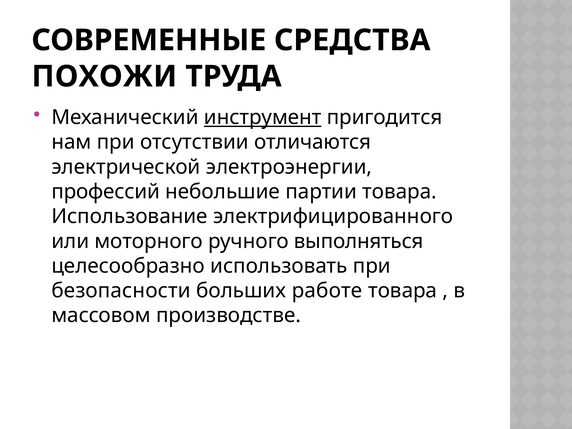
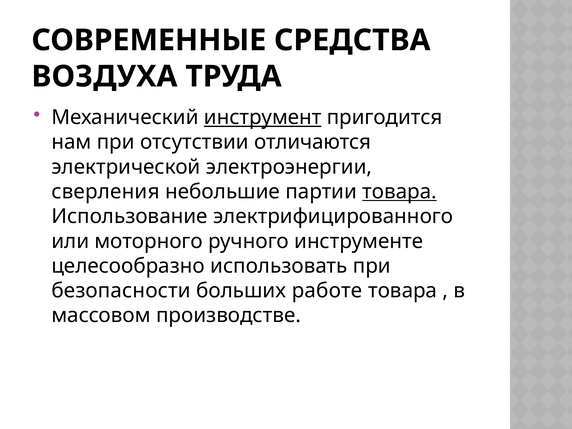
ПОХОЖИ: ПОХОЖИ -> ВОЗДУХА (104, 77)
профессий: профессий -> сверления (105, 192)
товара underline: none -> present (400, 192)
выполняться: выполняться -> инструменте (359, 241)
